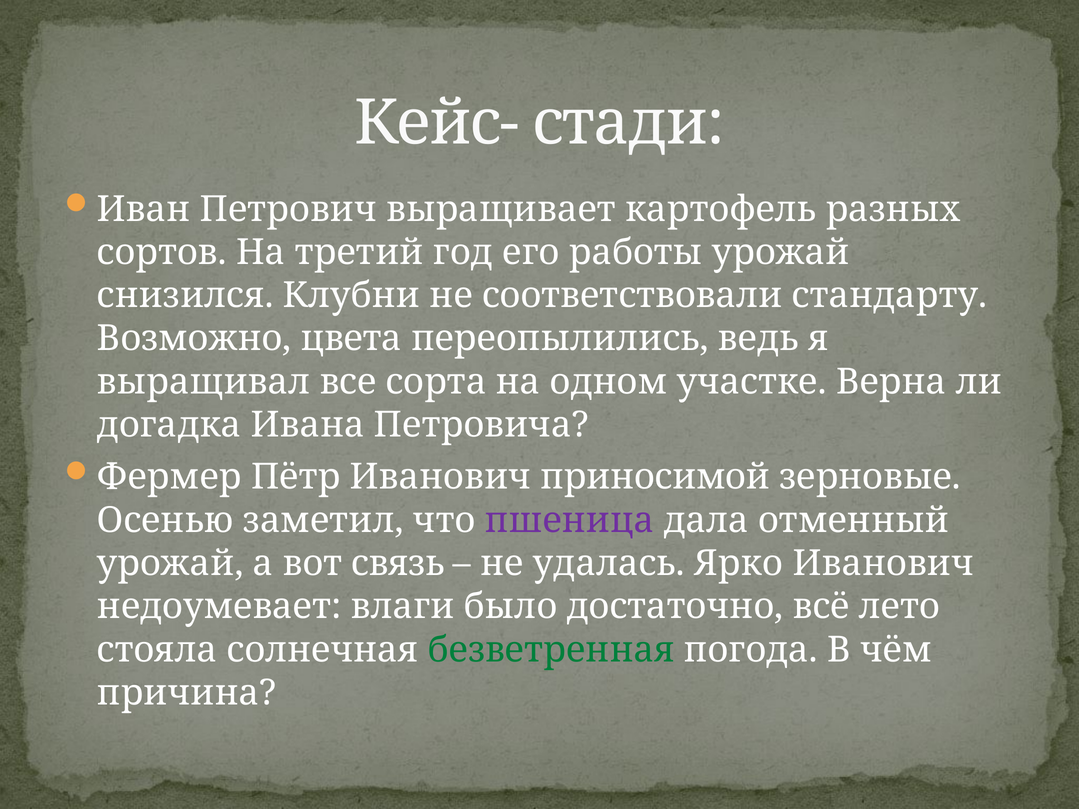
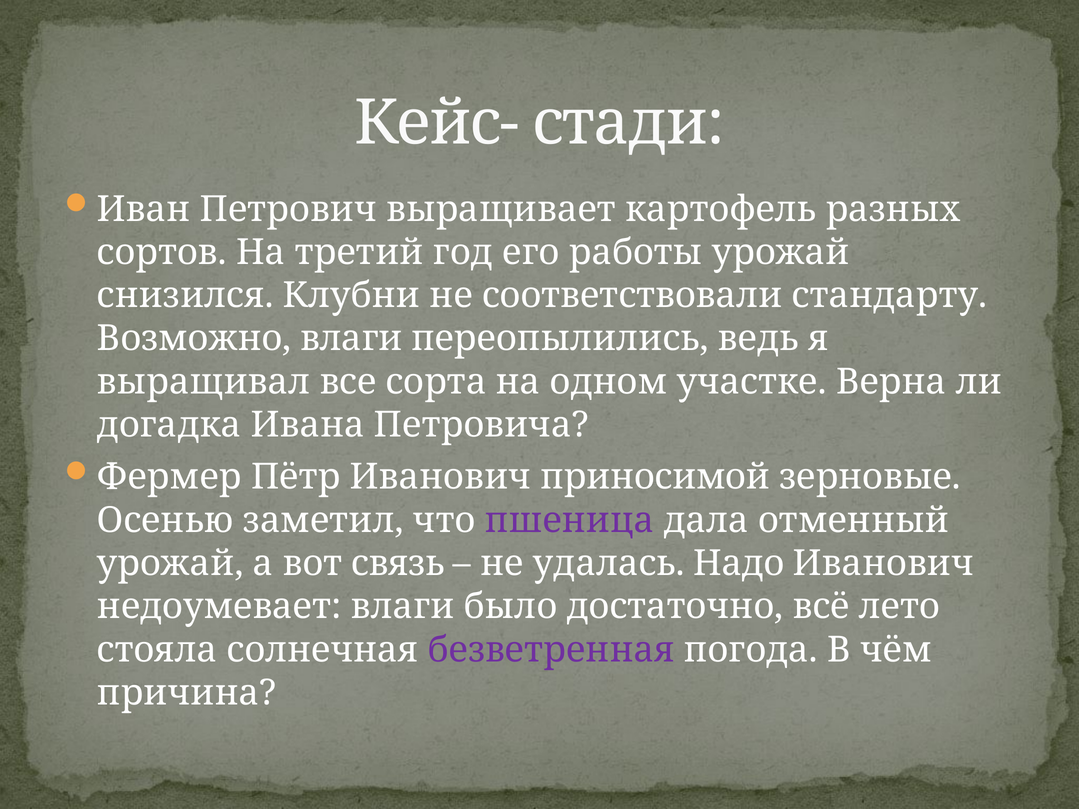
Возможно цвета: цвета -> влаги (351, 339)
Ярко: Ярко -> Надо (739, 564)
безветренная colour: green -> purple (551, 650)
